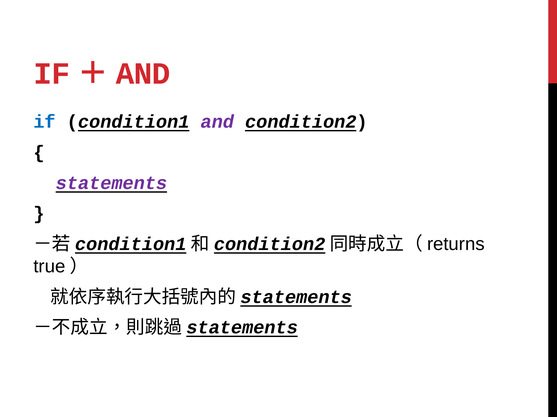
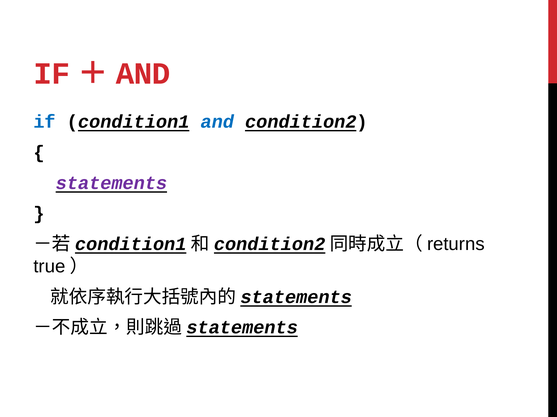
and colour: purple -> blue (217, 122)
